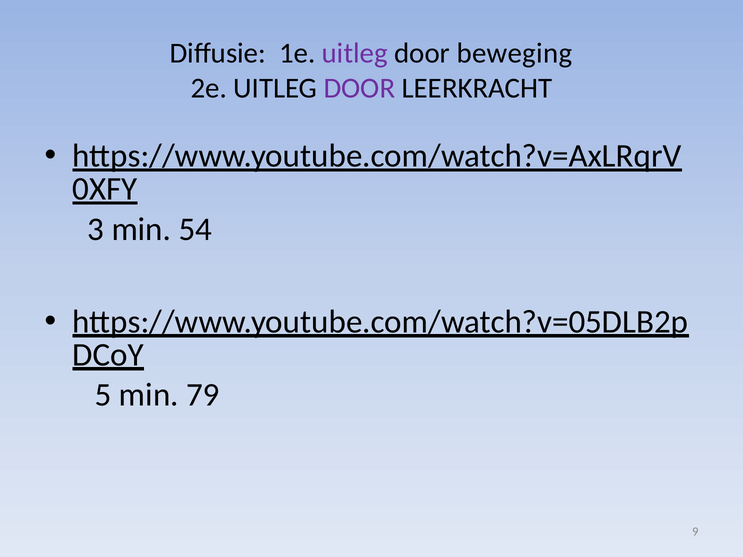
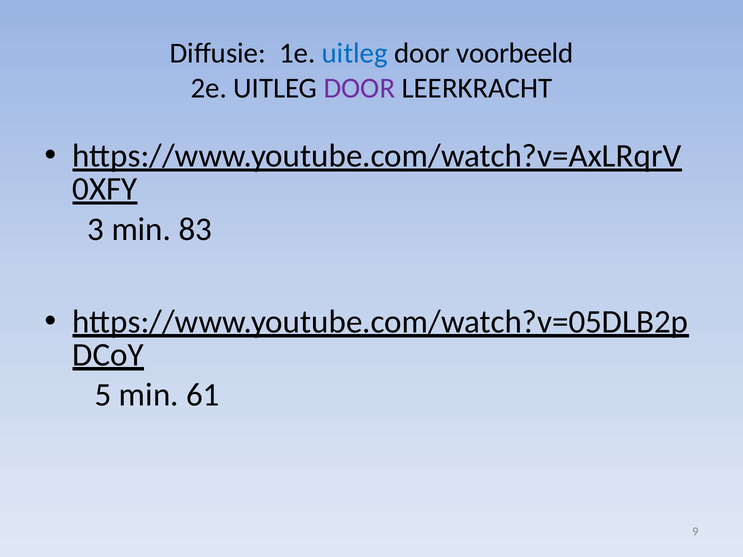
uitleg colour: purple -> blue (355, 53)
beweging: beweging -> voorbeeld (515, 53)
54: 54 -> 83 (195, 229)
79: 79 -> 61 (203, 395)
